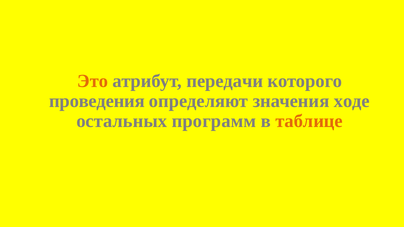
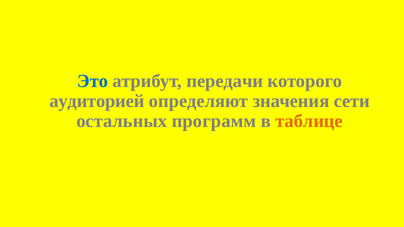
Это colour: orange -> blue (93, 81)
проведения: проведения -> аудиторией (97, 101)
ходе: ходе -> сети (352, 101)
